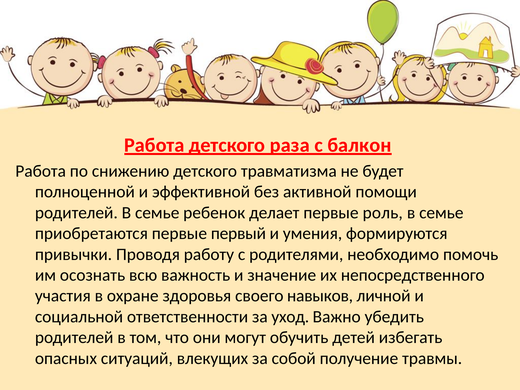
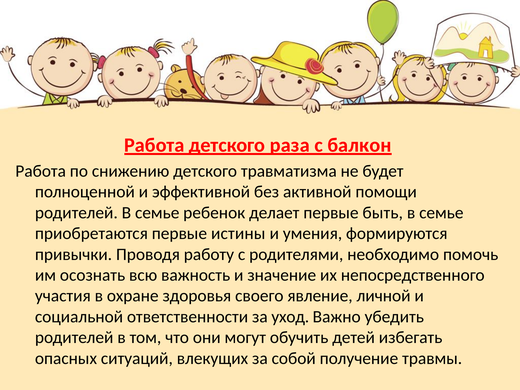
роль: роль -> быть (383, 213)
первый: первый -> истины (238, 233)
навыков: навыков -> явление (320, 296)
